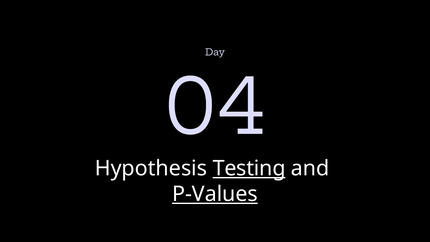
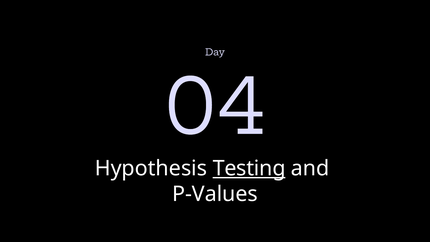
P-Values underline: present -> none (215, 194)
